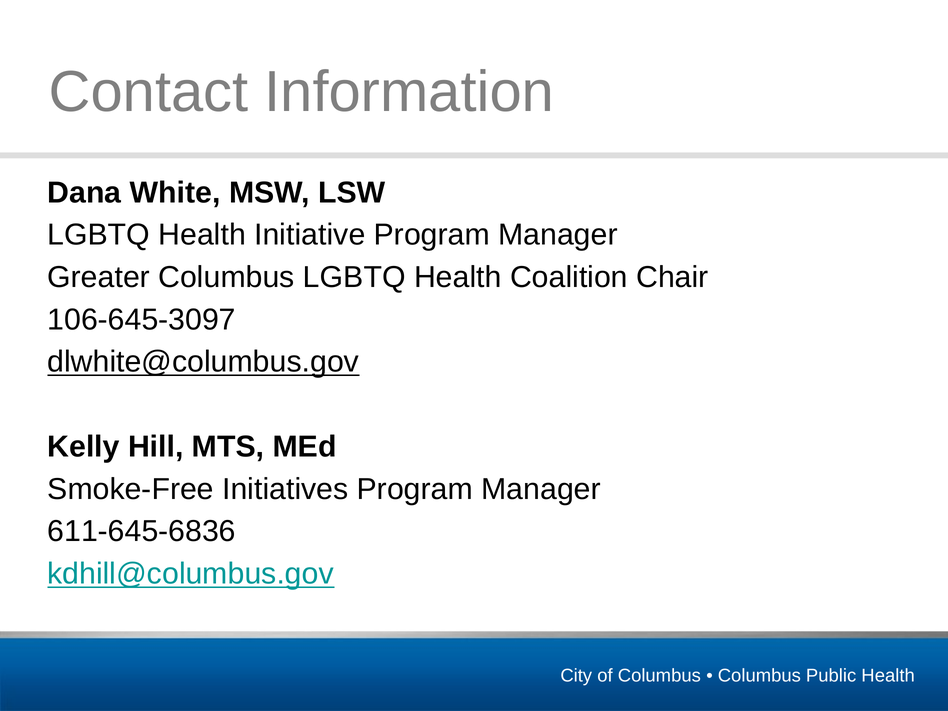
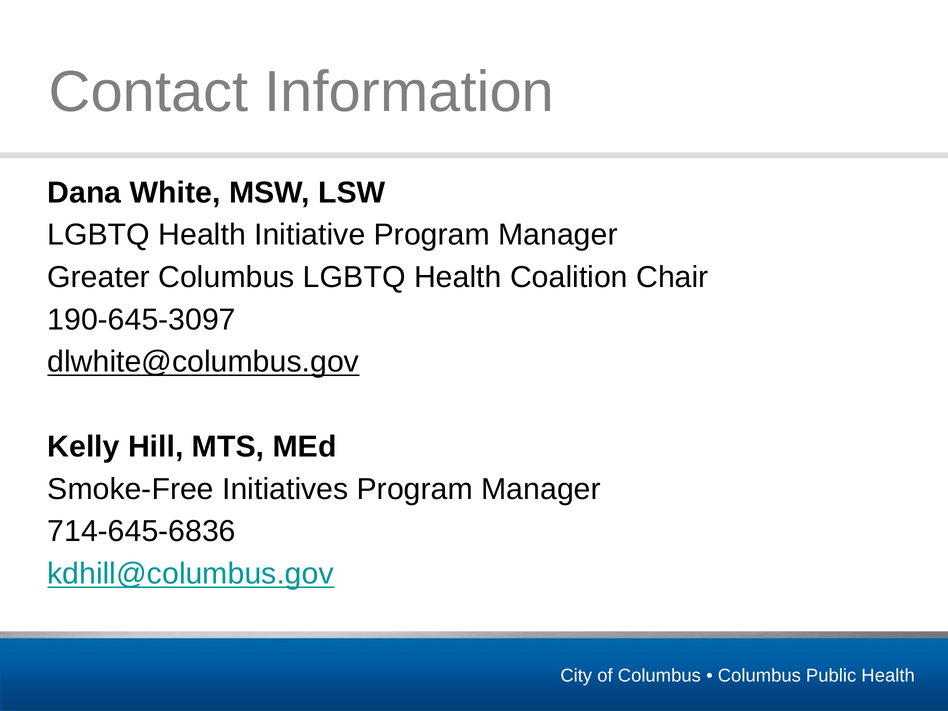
106-645-3097: 106-645-3097 -> 190-645-3097 (142, 320)
611-645-6836: 611-645-6836 -> 714-645-6836 (142, 531)
